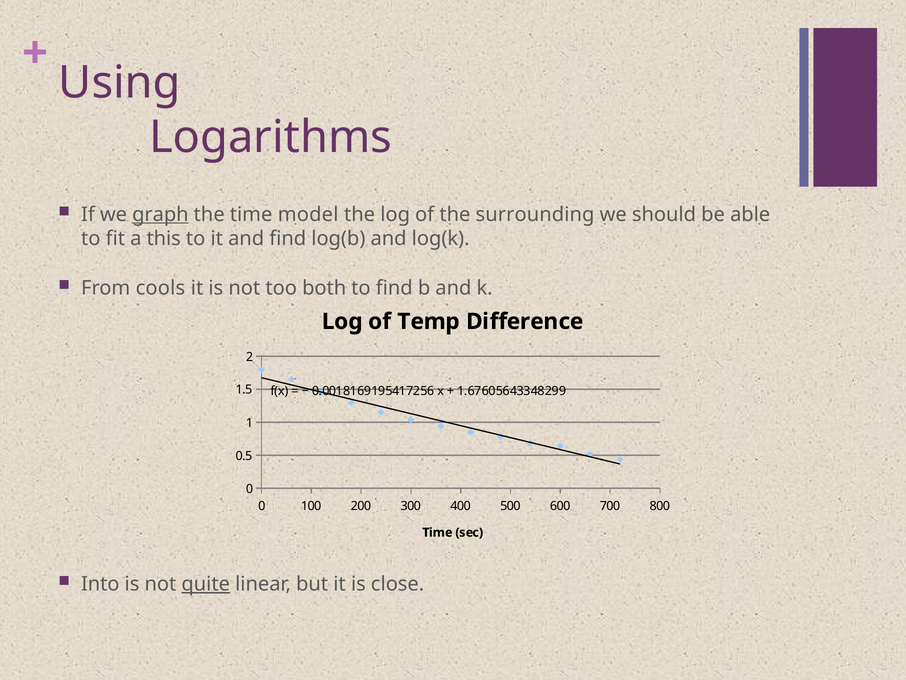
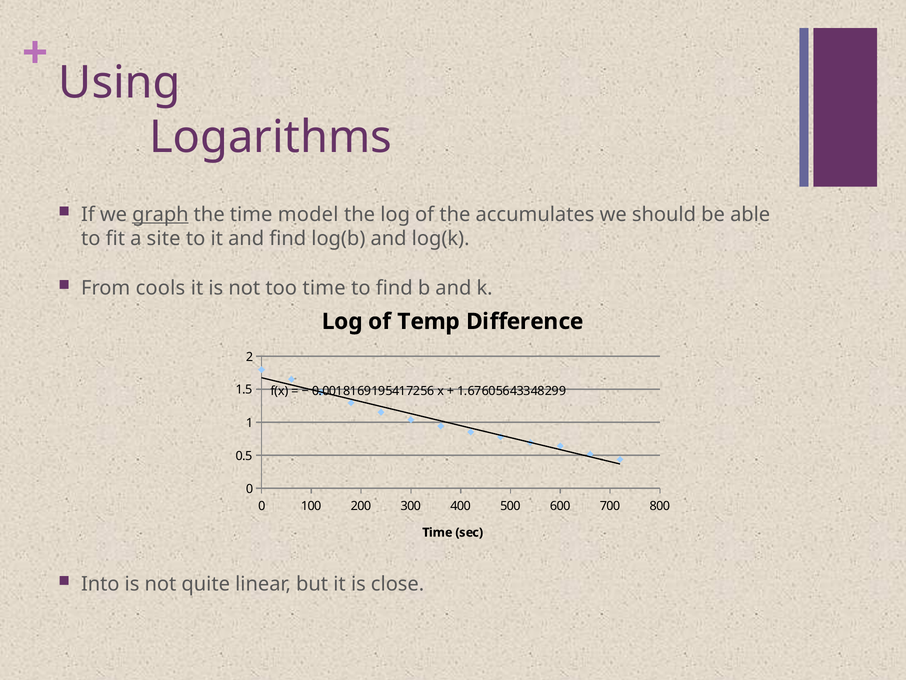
surrounding: surrounding -> accumulates (535, 214)
this: this -> site (164, 238)
too both: both -> time (324, 288)
quite underline: present -> none (206, 584)
